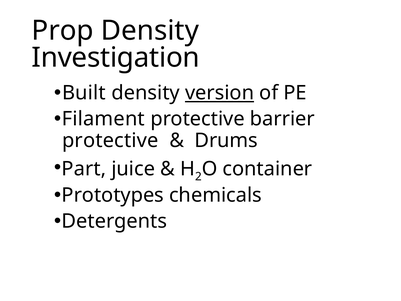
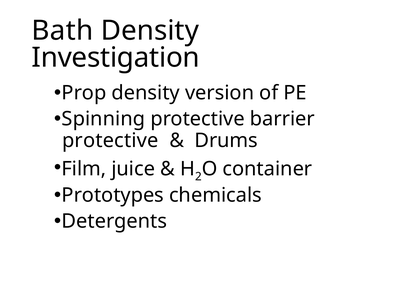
Prop: Prop -> Bath (63, 30)
Built: Built -> Prop (84, 93)
version underline: present -> none (220, 93)
Filament: Filament -> Spinning (103, 119)
Part: Part -> Film (84, 169)
